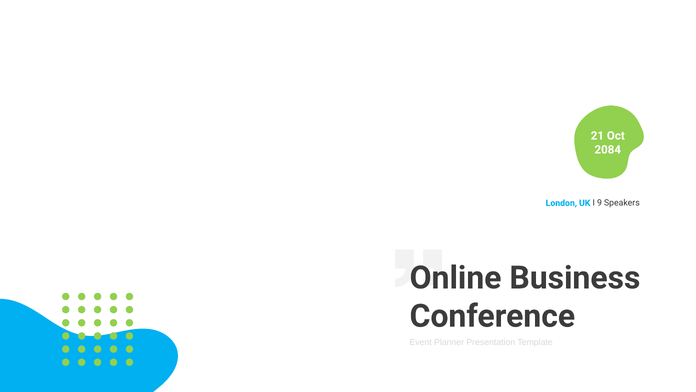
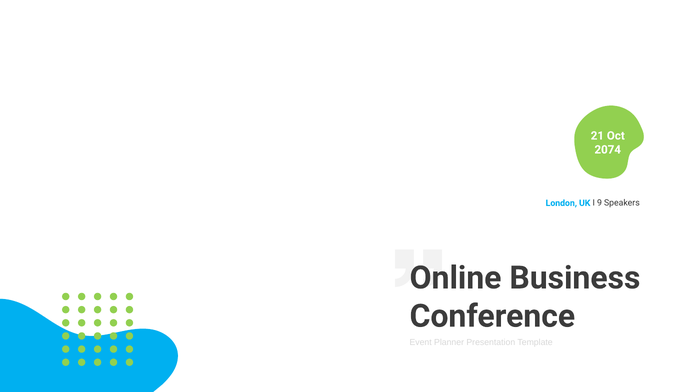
2084: 2084 -> 2074 (608, 149)
